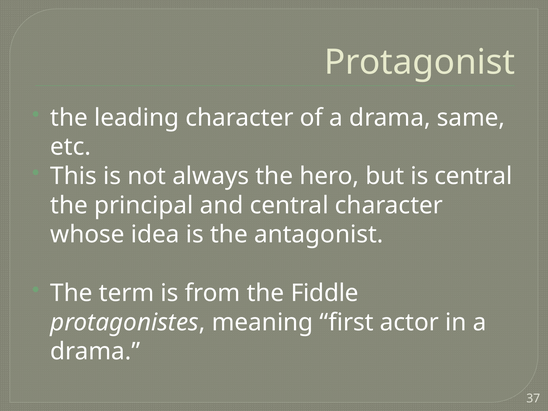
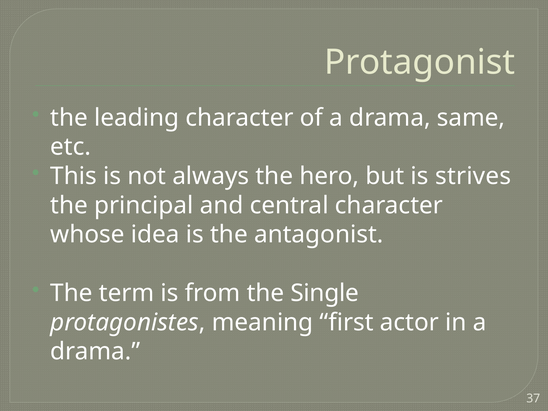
is central: central -> strives (473, 176)
Fiddle: Fiddle -> Single (325, 293)
